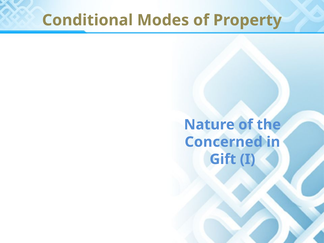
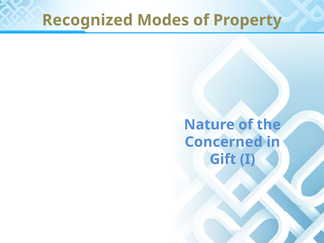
Conditional: Conditional -> Recognized (87, 20)
